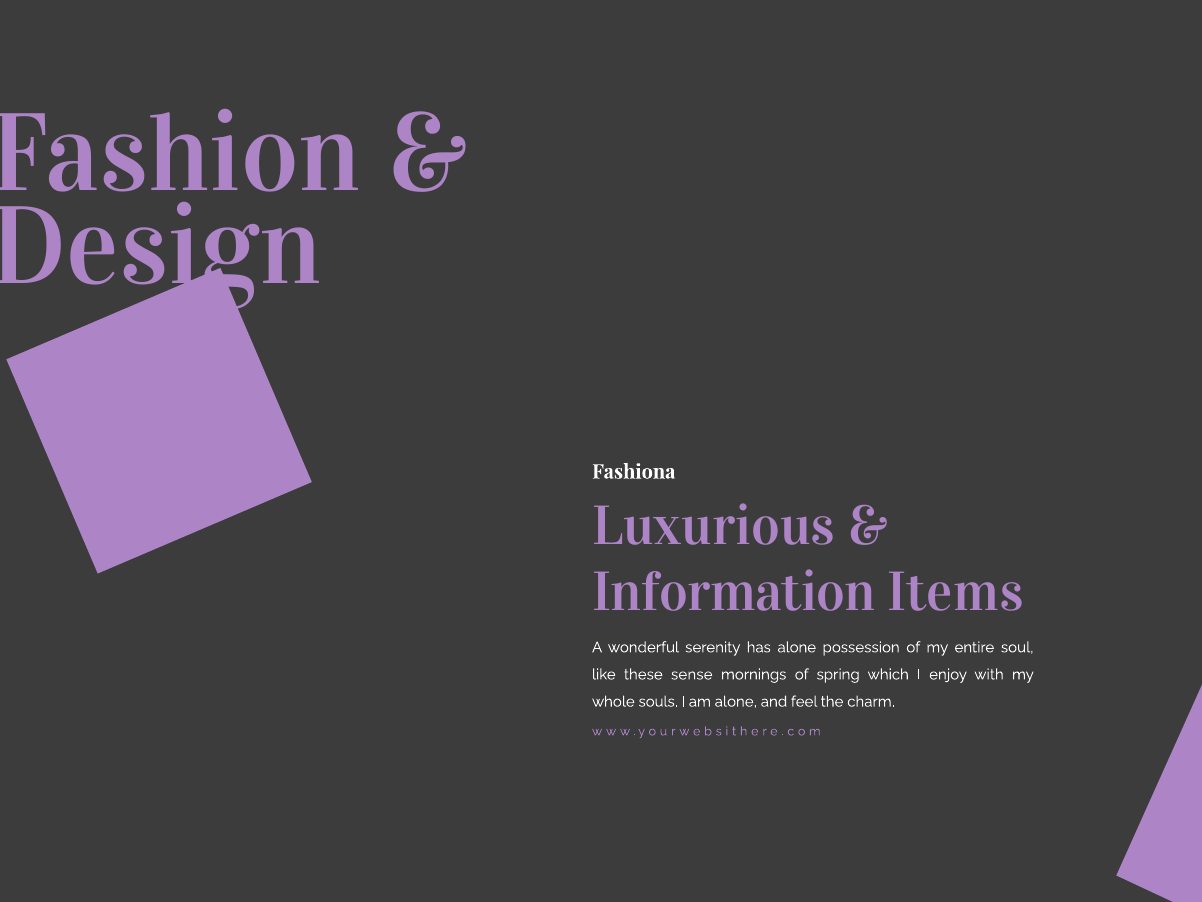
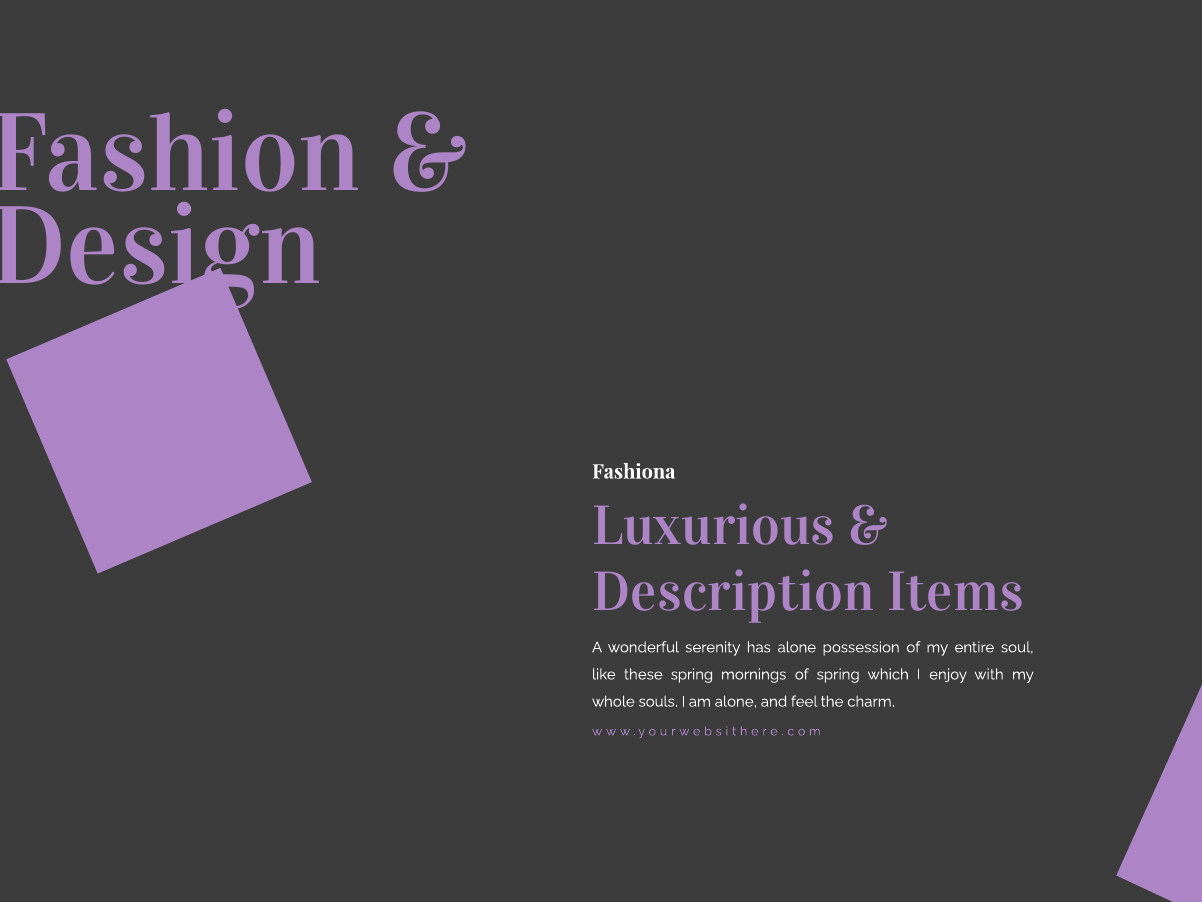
Information: Information -> Description (734, 592)
these sense: sense -> spring (692, 674)
